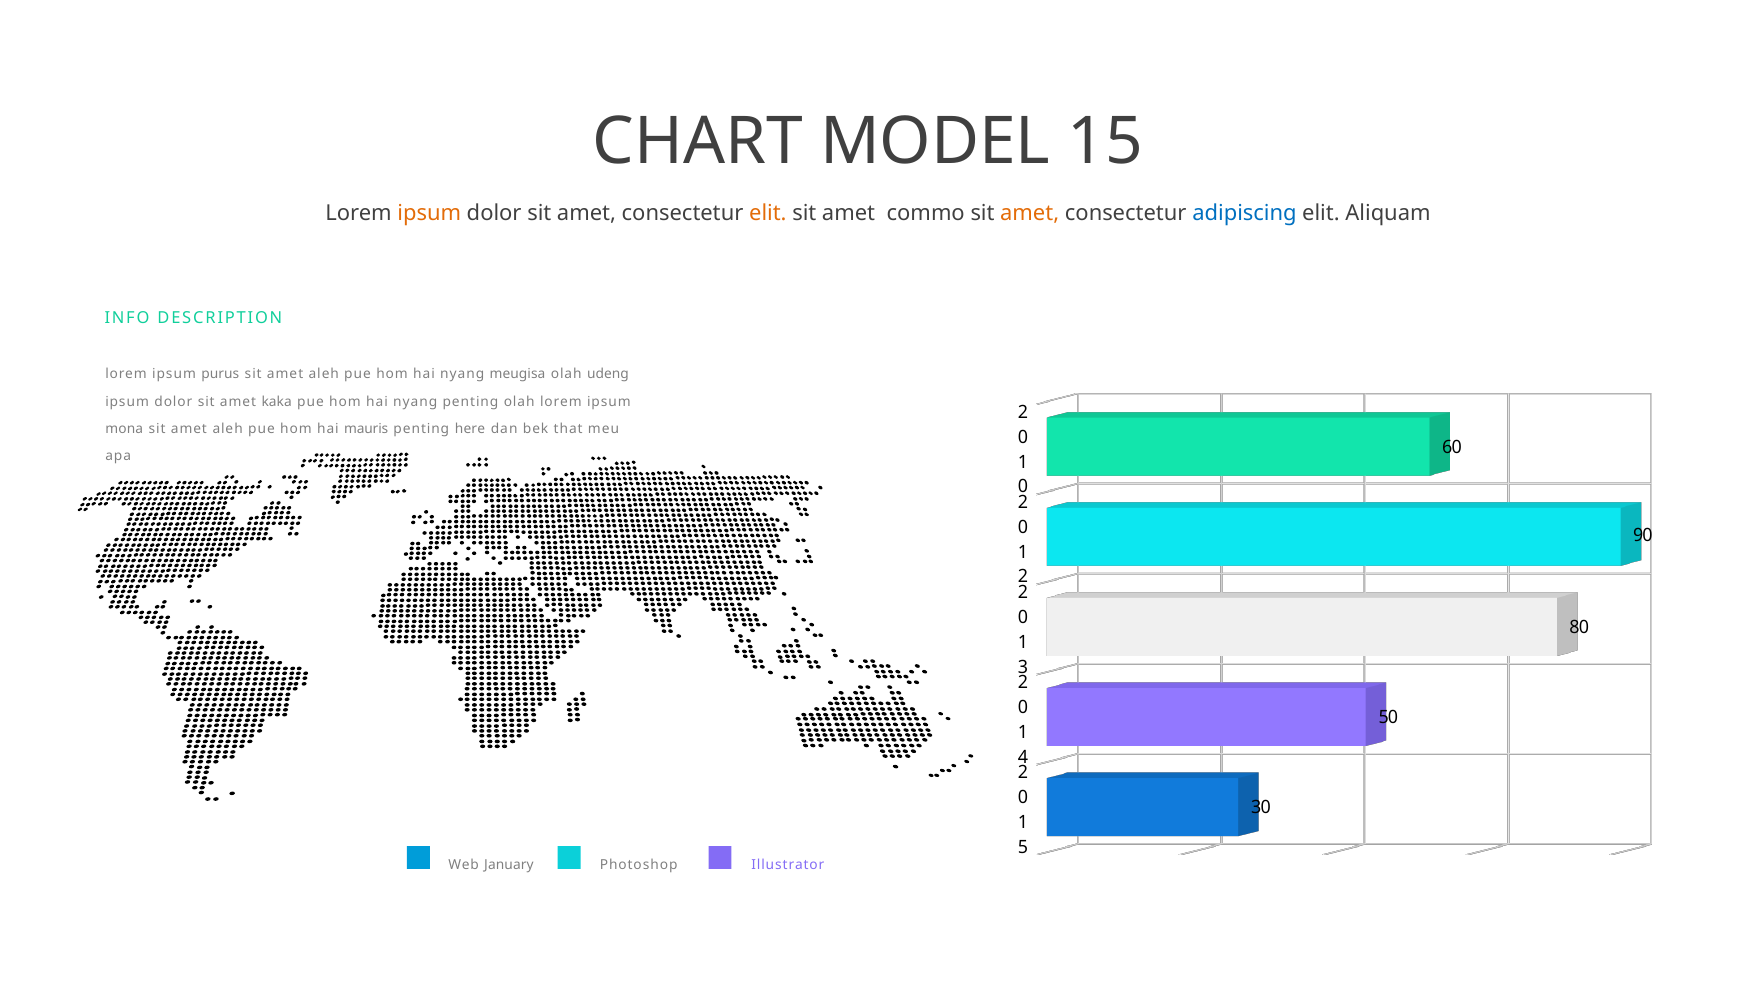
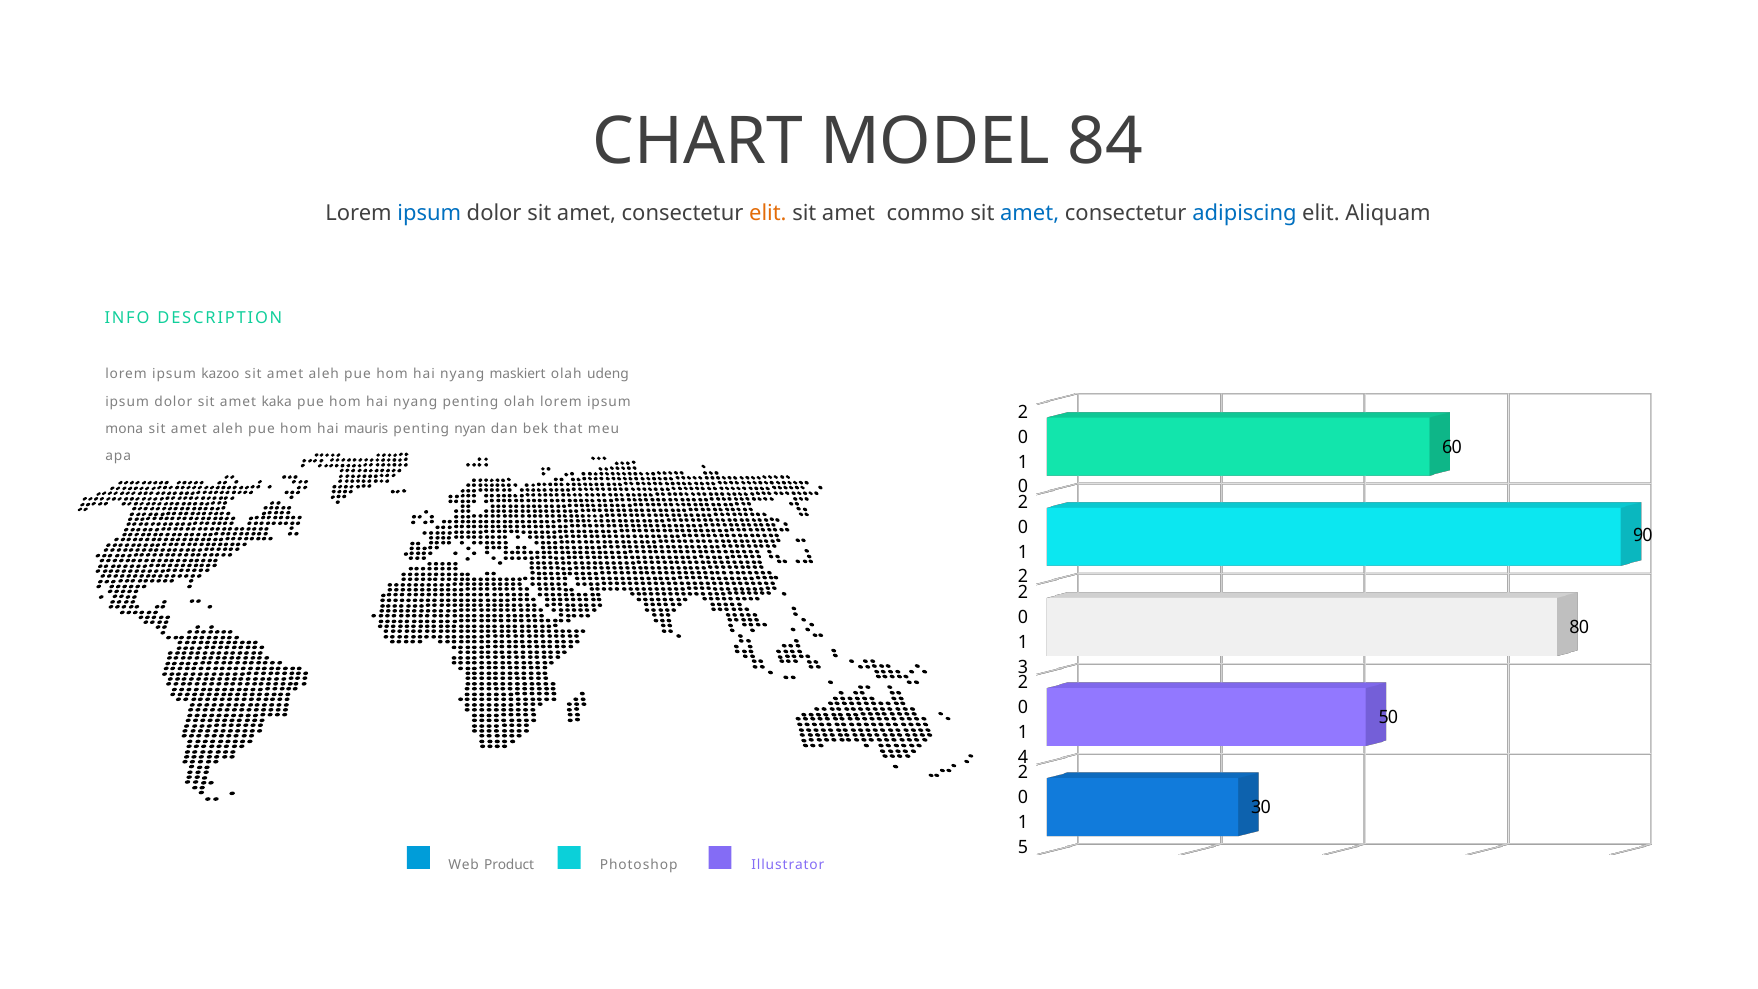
15: 15 -> 84 (1105, 142)
ipsum colour: orange -> blue (429, 213)
amet colour: orange -> blue (1030, 213)
purus: purus -> kazoo (220, 374)
meugisa: meugisa -> maskiert (518, 374)
here: here -> nyan (470, 429)
January: January -> Product (509, 865)
